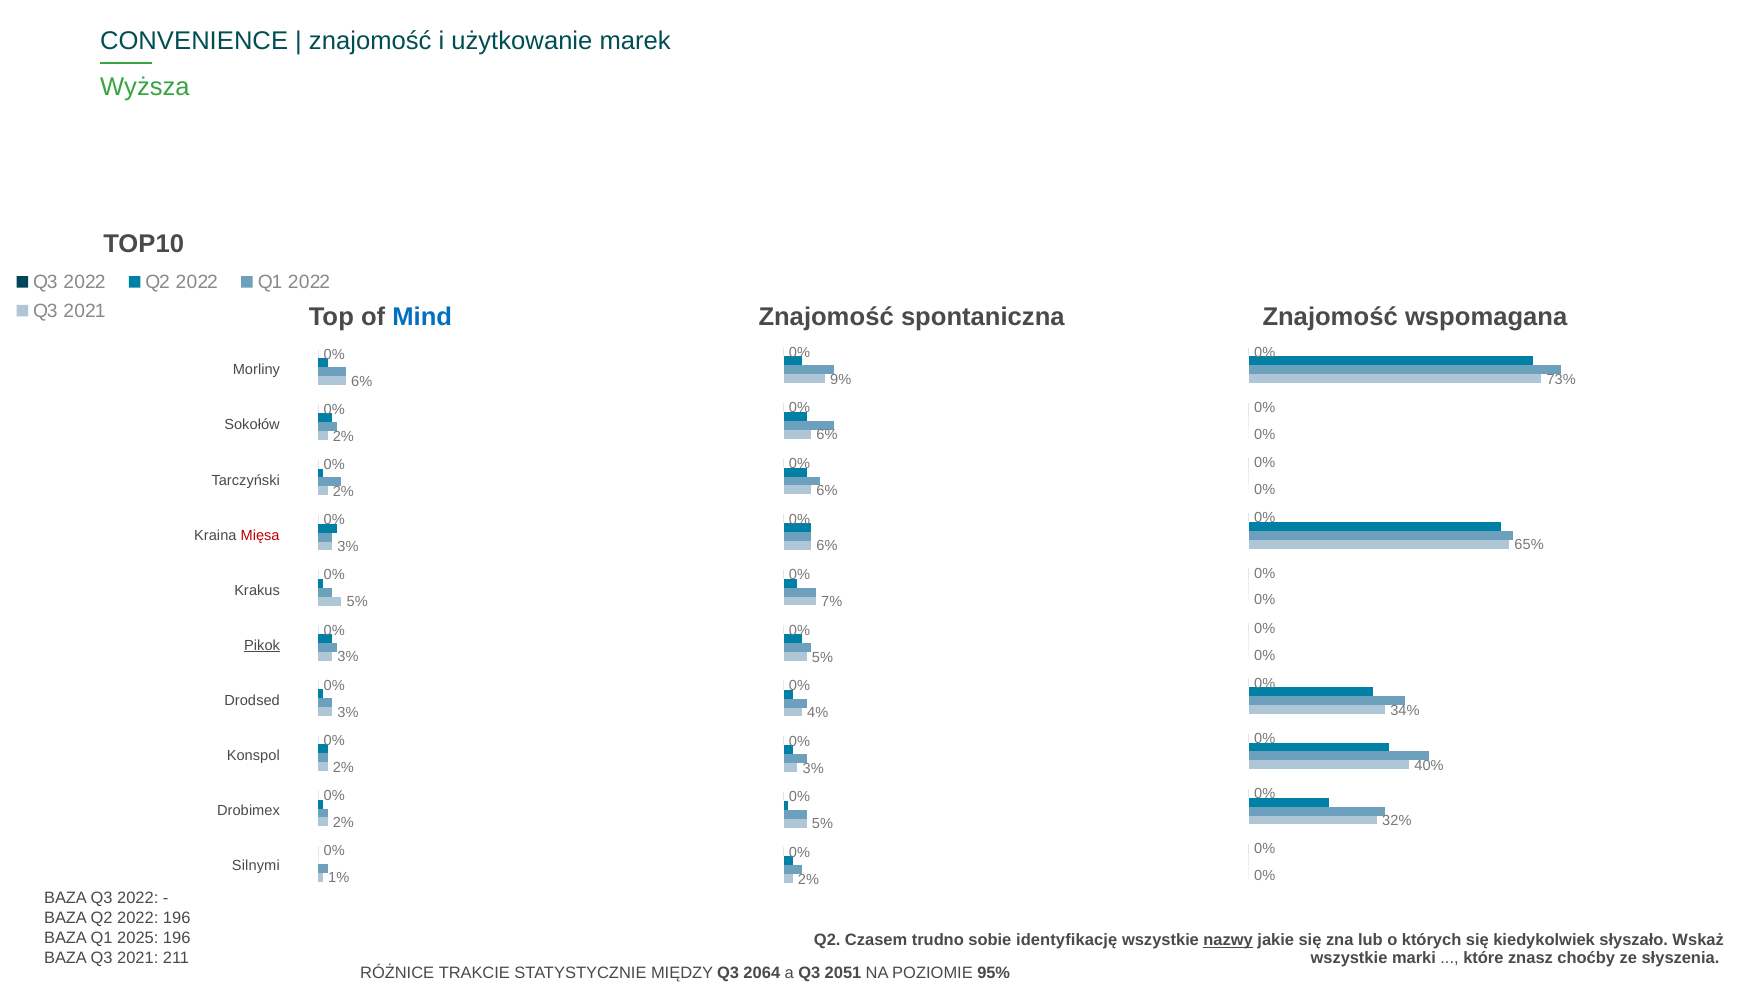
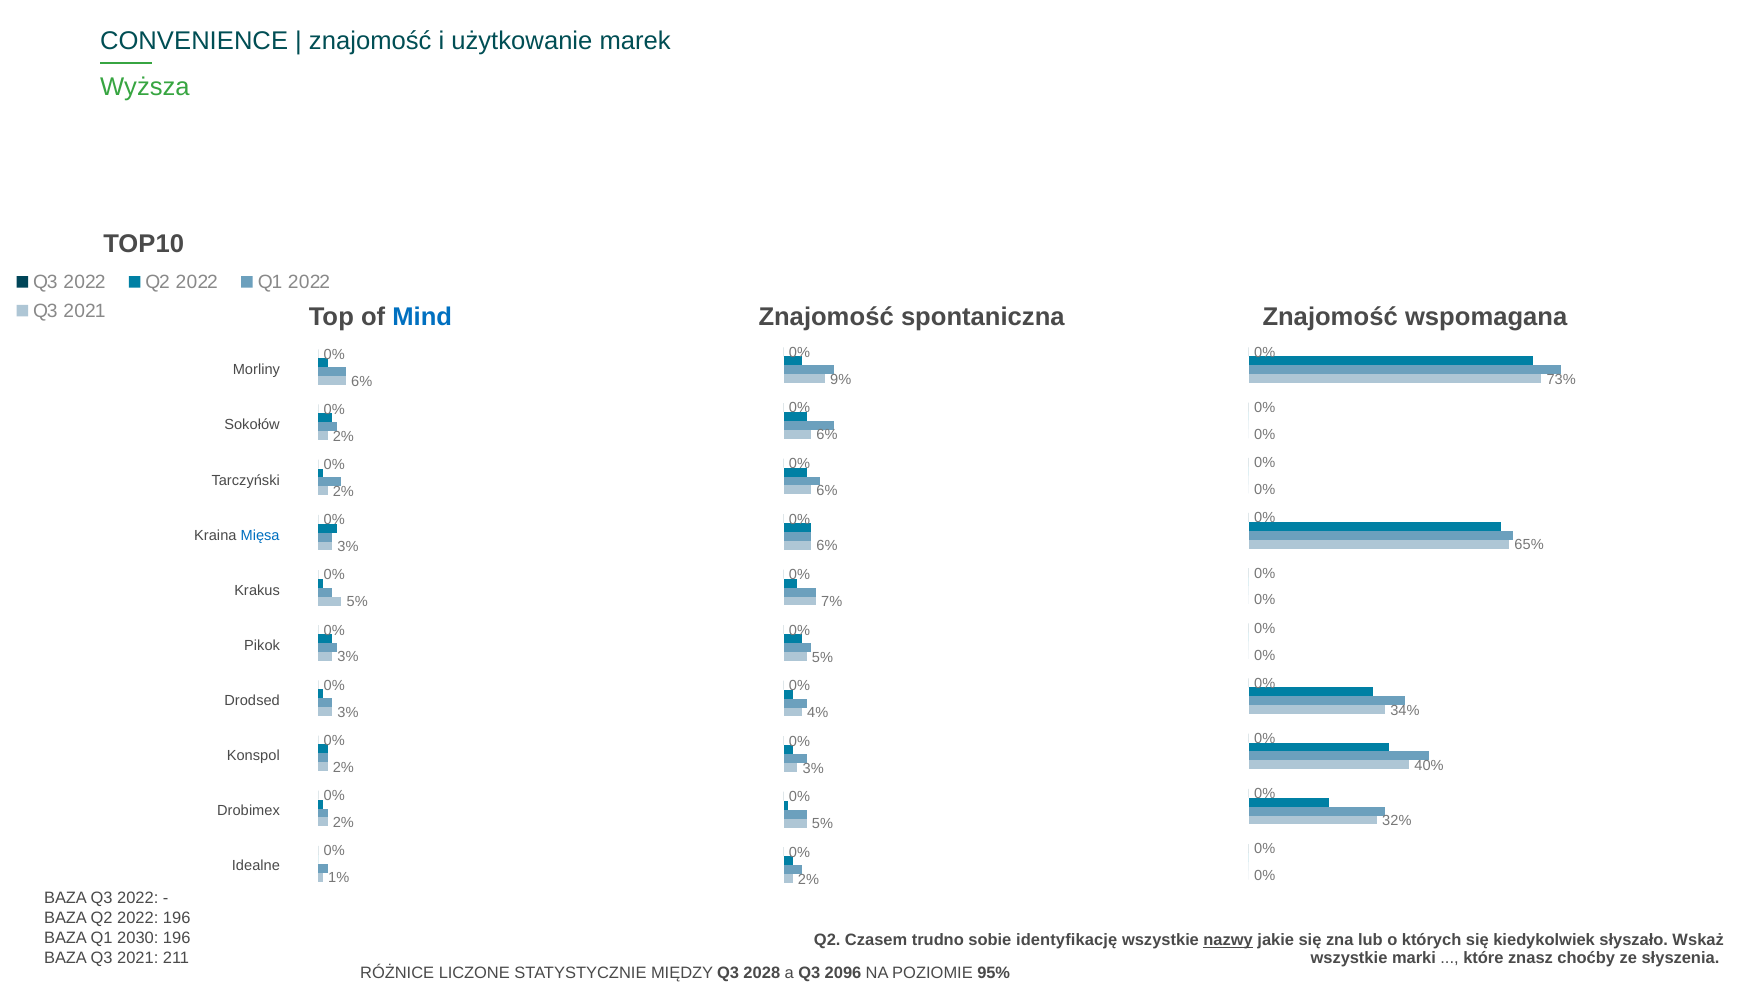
Mięsa colour: red -> blue (260, 535)
Pikok underline: present -> none (262, 646)
Silnymi: Silnymi -> Idealne (256, 866)
2025: 2025 -> 2030 (138, 938)
TRAKCIE: TRAKCIE -> LICZONE (474, 973)
2064: 2064 -> 2028 (762, 973)
2051: 2051 -> 2096 (843, 973)
